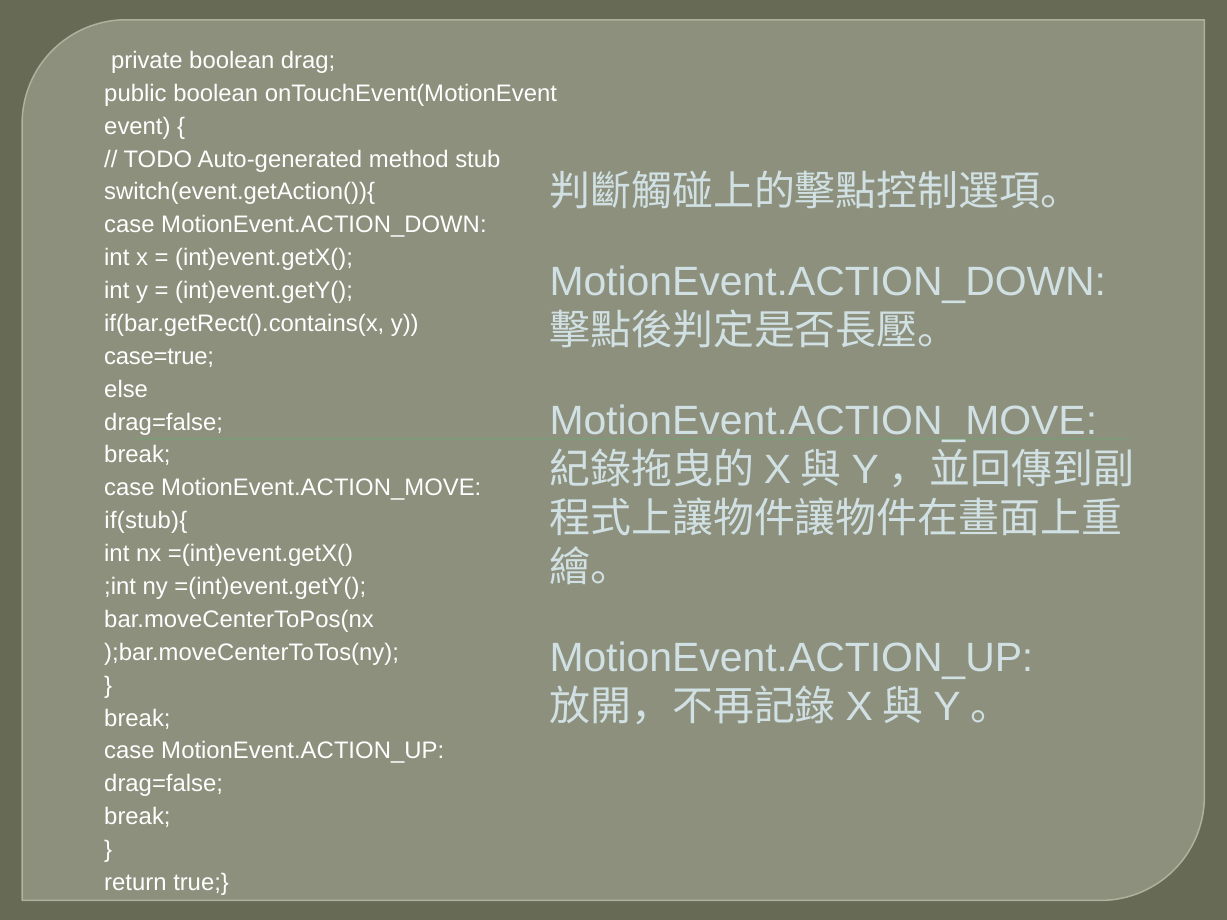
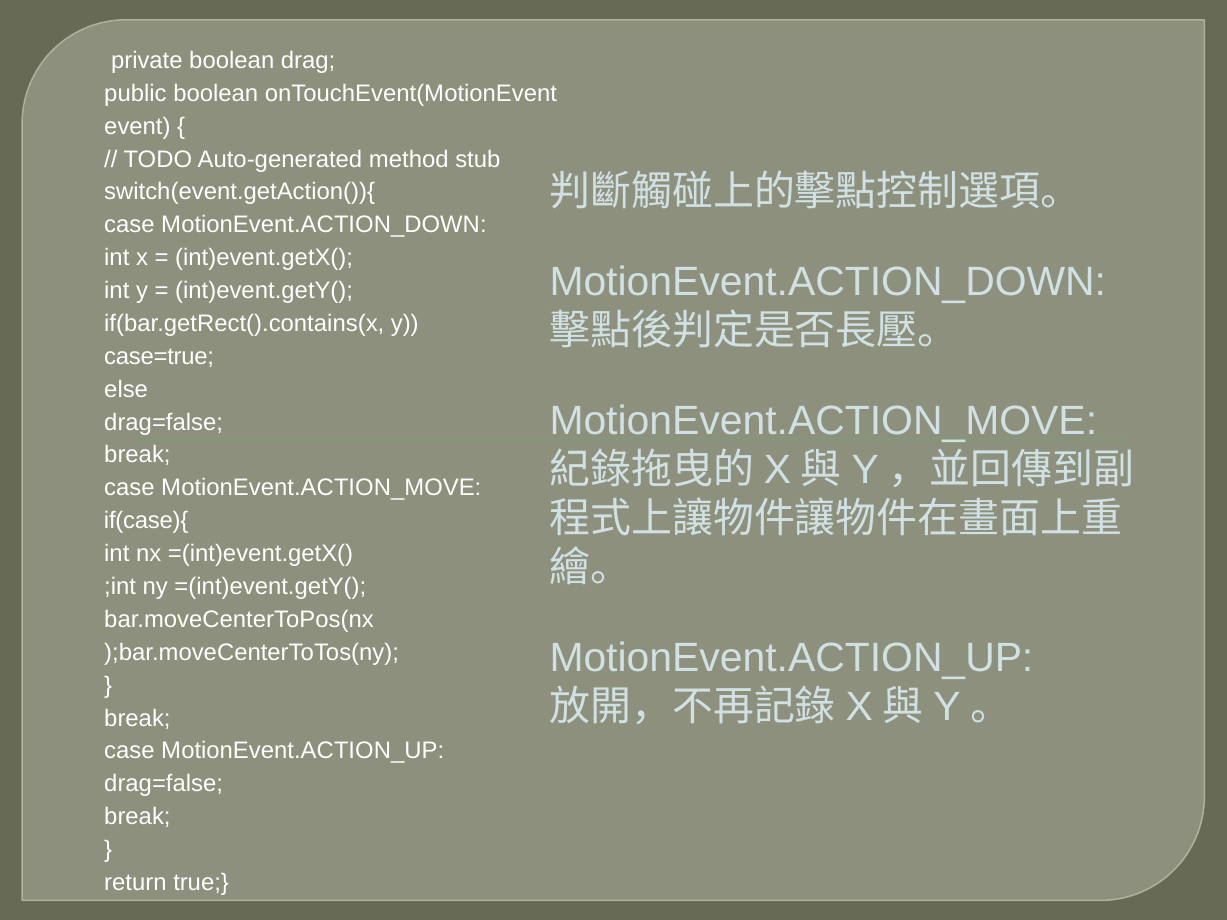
if(stub){: if(stub){ -> if(case){ (146, 521)
